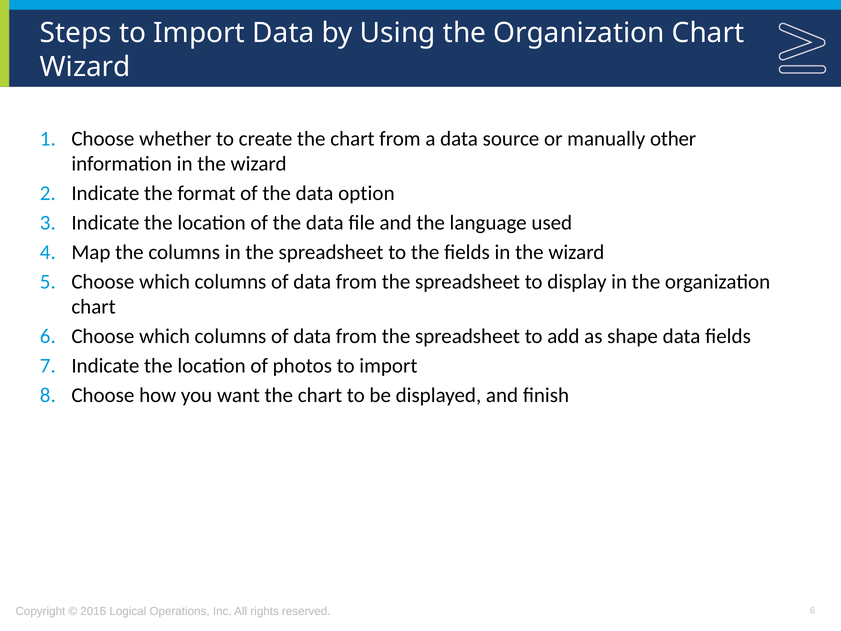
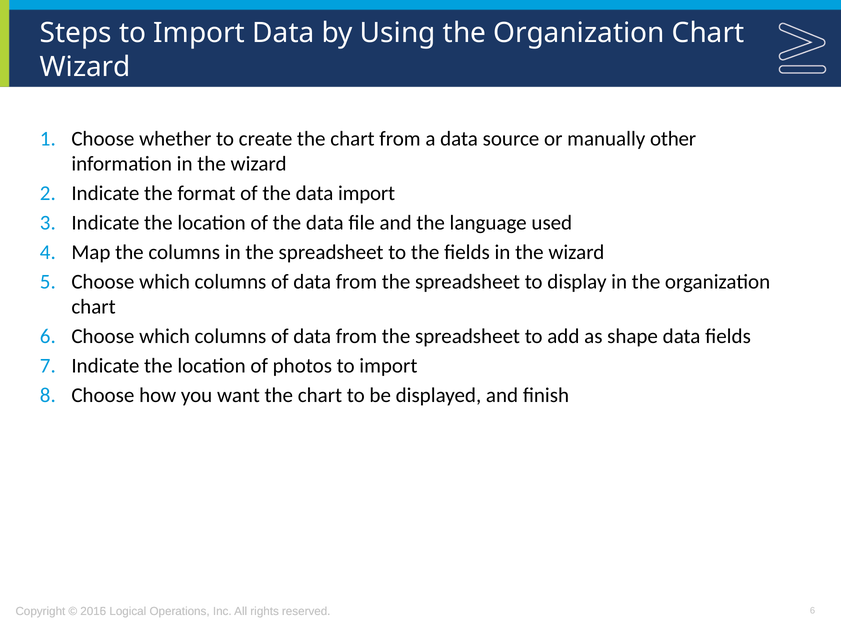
data option: option -> import (367, 193)
